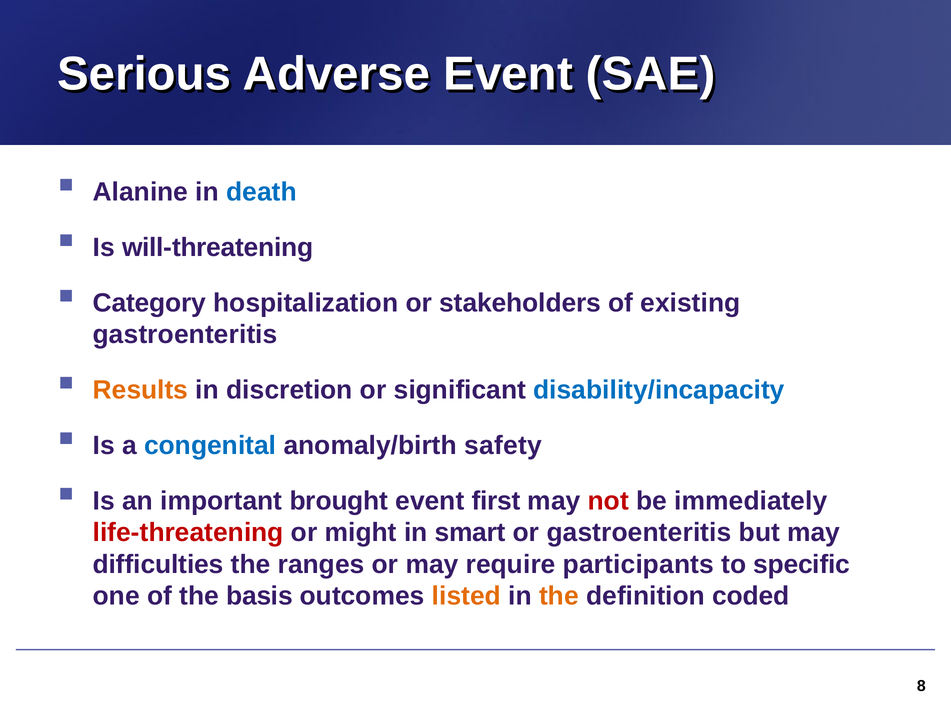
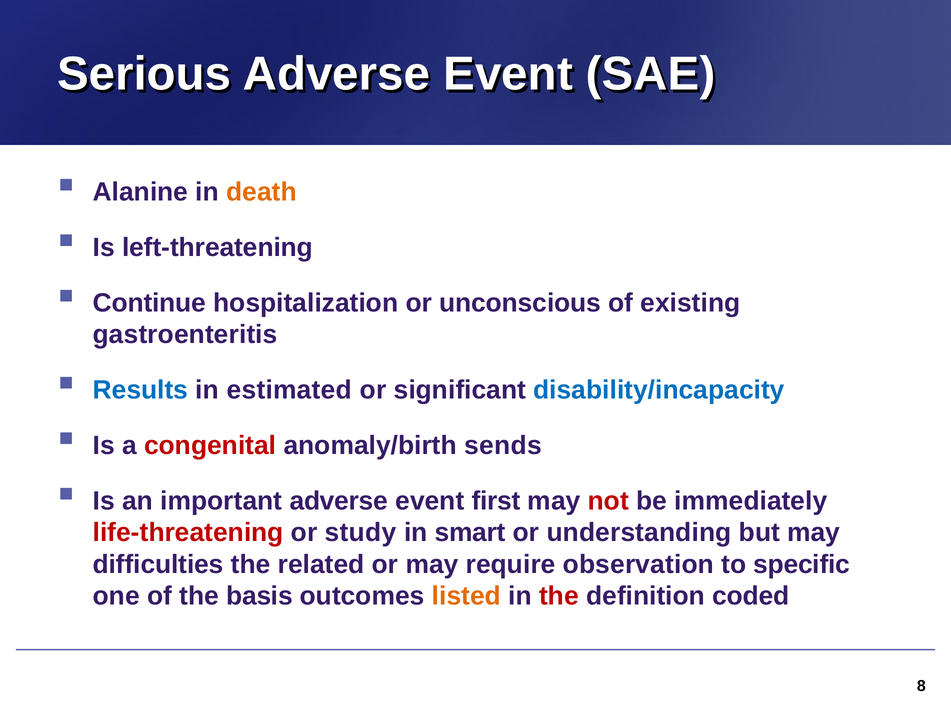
death colour: blue -> orange (262, 192)
will-threatening: will-threatening -> left-threatening (218, 247)
Category: Category -> Continue (149, 303)
stakeholders: stakeholders -> unconscious (520, 303)
Results colour: orange -> blue (140, 390)
discretion: discretion -> estimated (289, 390)
congenital colour: blue -> red (210, 446)
safety: safety -> sends (503, 446)
important brought: brought -> adverse (339, 501)
might: might -> study (361, 533)
or gastroenteritis: gastroenteritis -> understanding (639, 533)
ranges: ranges -> related (321, 564)
participants: participants -> observation (638, 564)
the colour: orange -> red (559, 596)
